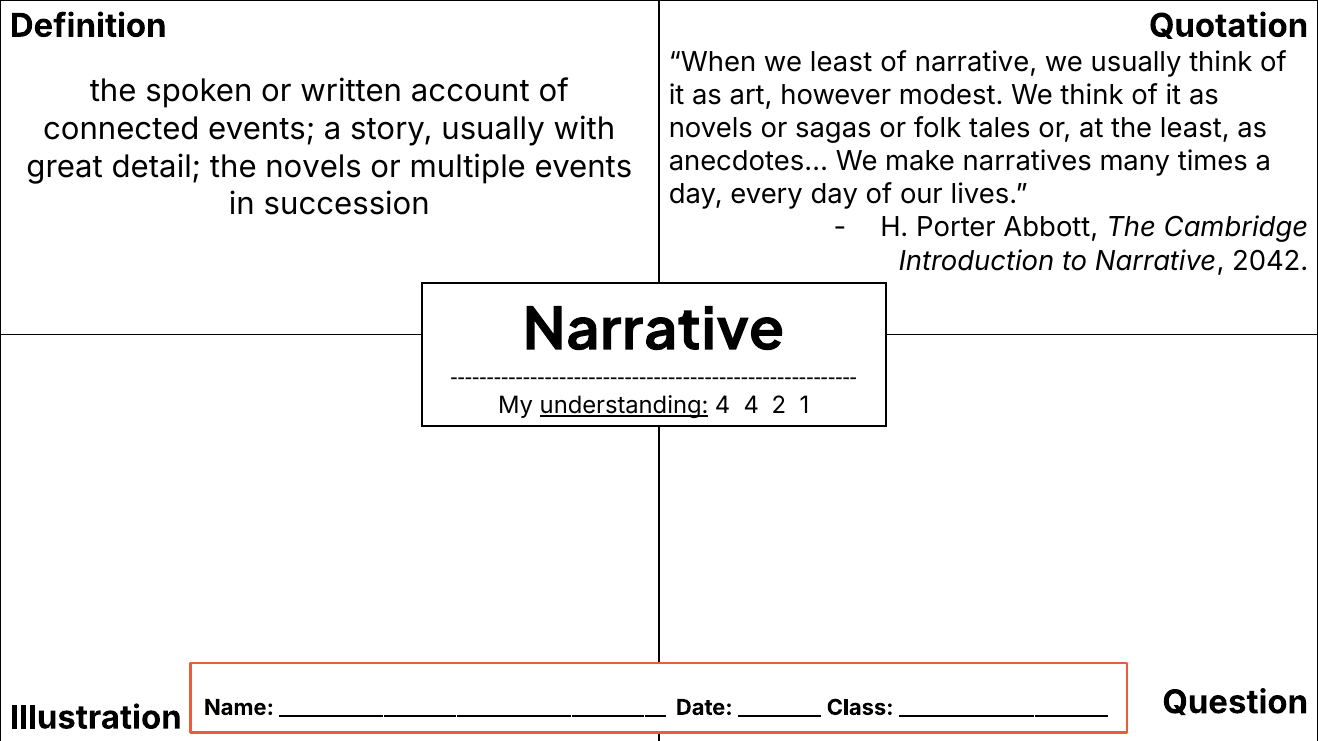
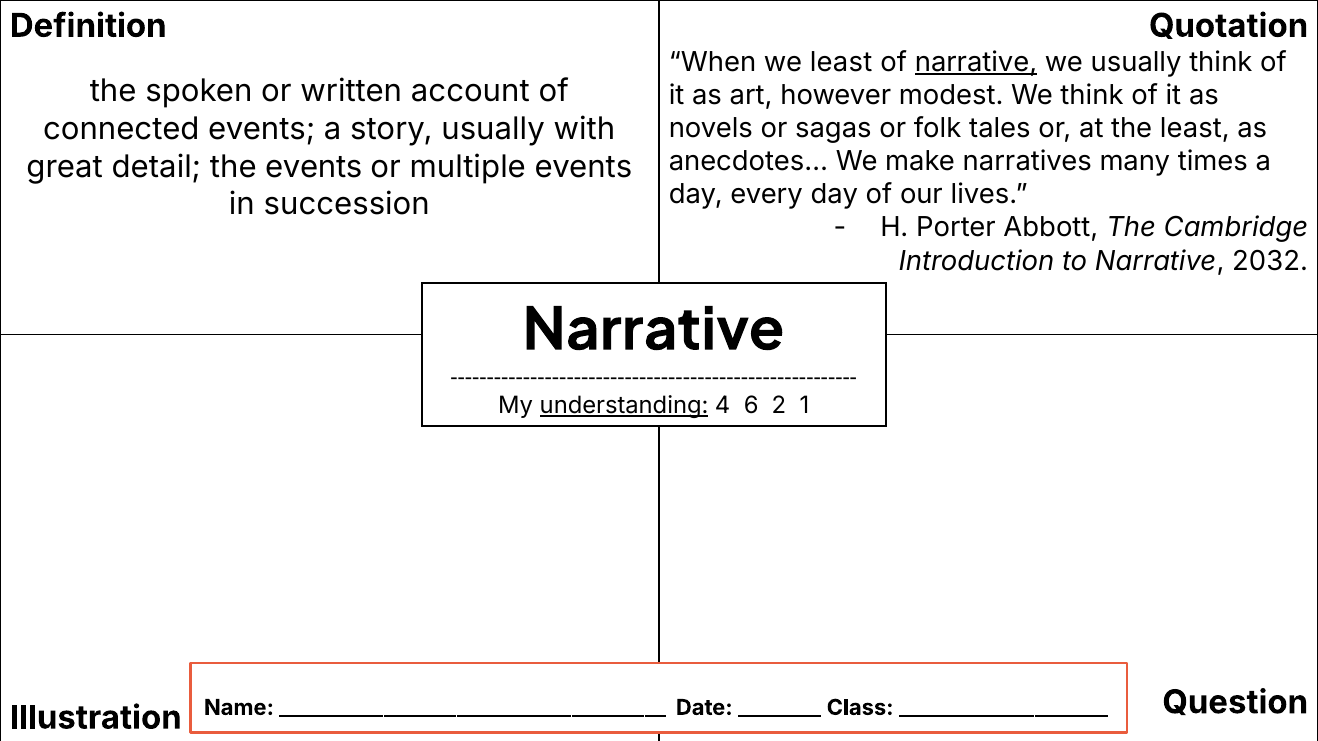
narrative underline: none -> present (976, 62)
the novels: novels -> events (314, 167)
2042: 2042 -> 2032 (1270, 261)
4 4: 4 -> 6 (751, 406)
